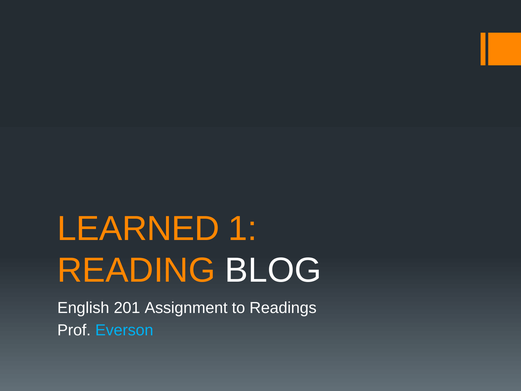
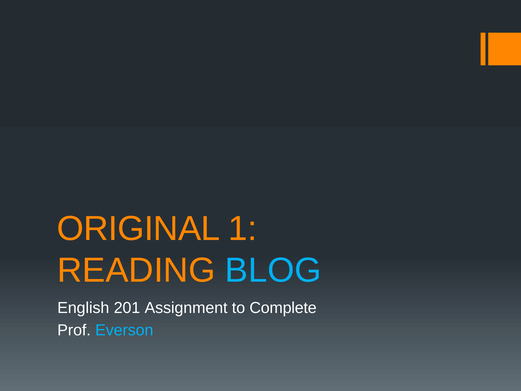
LEARNED: LEARNED -> ORIGINAL (138, 229)
BLOG colour: white -> light blue (273, 270)
Readings: Readings -> Complete (283, 308)
